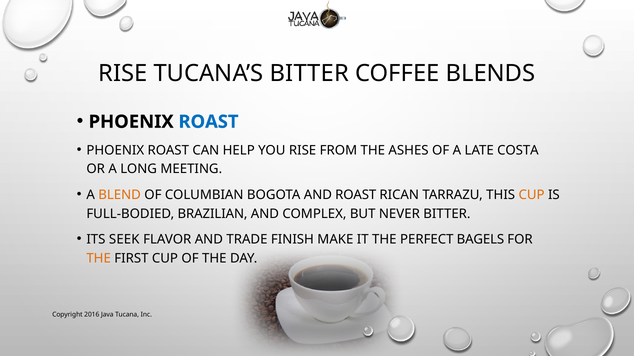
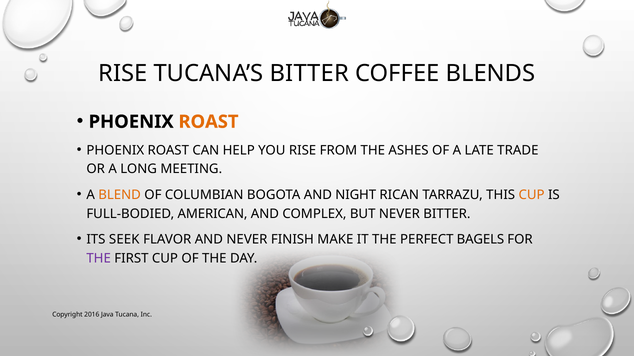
ROAST colour: blue -> orange (209, 122)
COSTA: COSTA -> TRADE (518, 150)
AND ROAST: ROAST -> NIGHT (356, 195)
BRAZILIAN: BRAZILIAN -> AMERICAN (213, 214)
AND TRADE: TRADE -> NEVER (247, 240)
THE colour: orange -> purple (99, 259)
